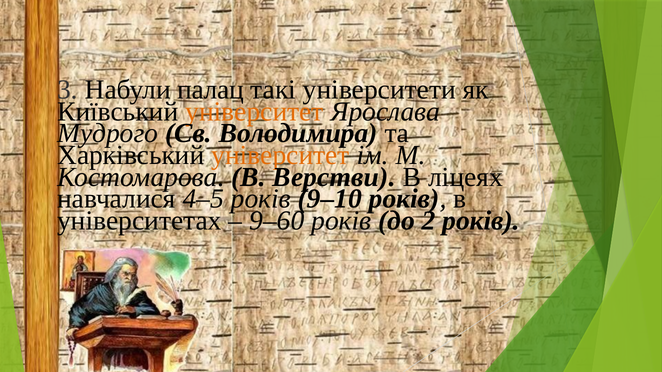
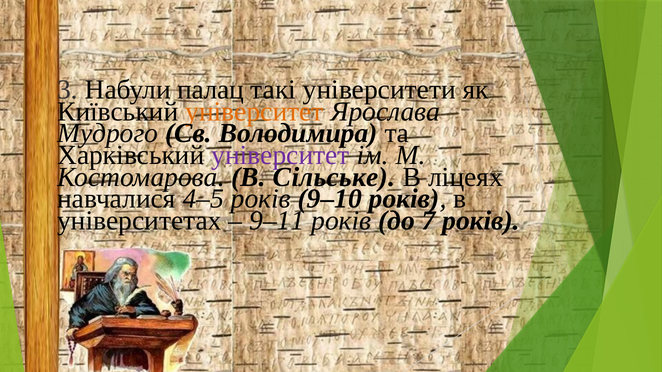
університет colour: orange -> purple (280, 155)
Верстви: Верстви -> Сільське (334, 177)
9–60: 9–60 -> 9–11 (277, 221)
2: 2 -> 7 (429, 221)
